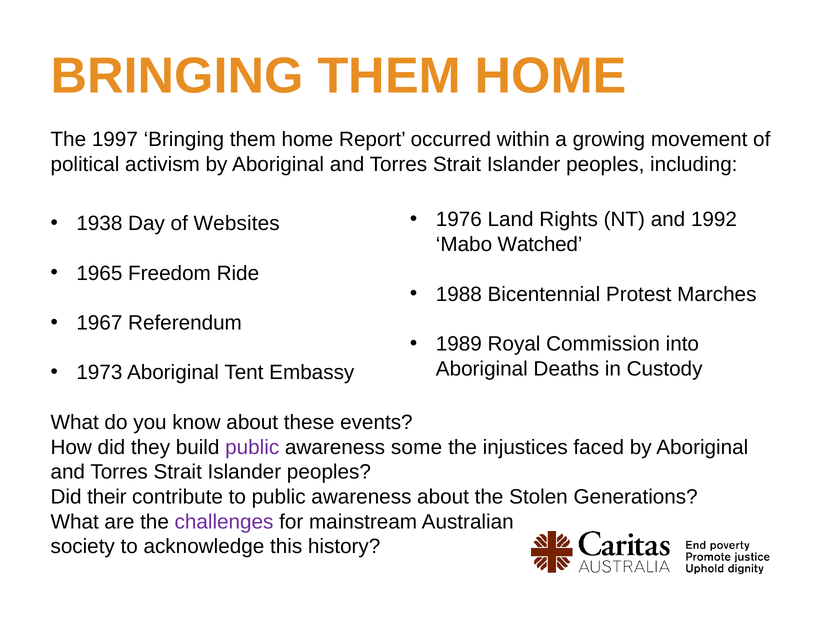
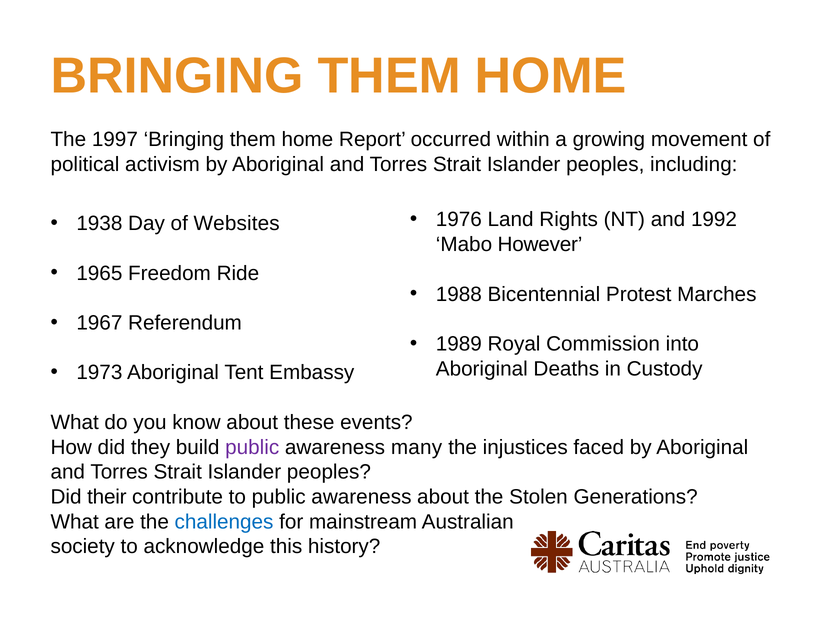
Watched: Watched -> However (540, 245)
some: some -> many (417, 447)
challenges colour: purple -> blue (224, 522)
